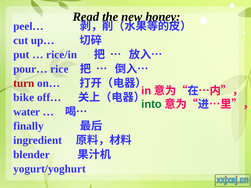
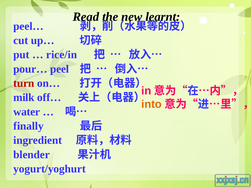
honey: honey -> learnt (163, 17)
rice: rice -> peel (60, 69)
bike: bike -> milk (24, 98)
into colour: green -> orange (152, 104)
